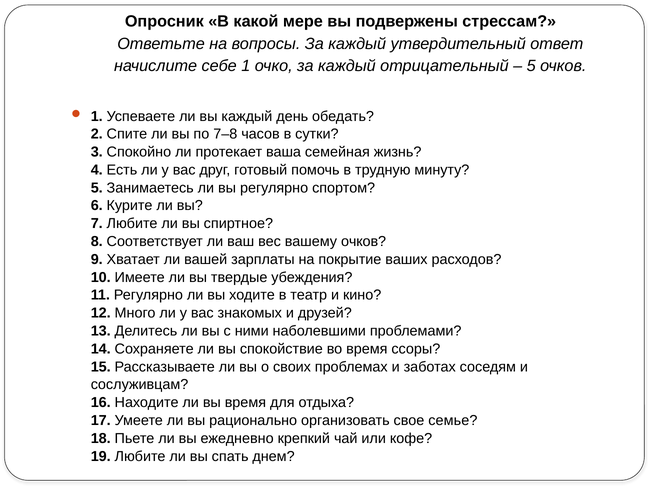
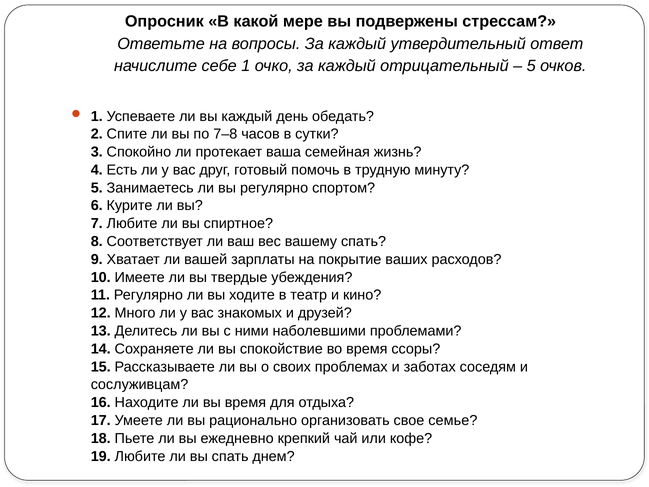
вашему очков: очков -> спать (364, 241)
